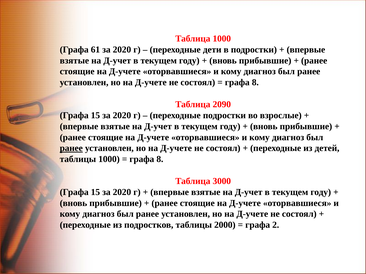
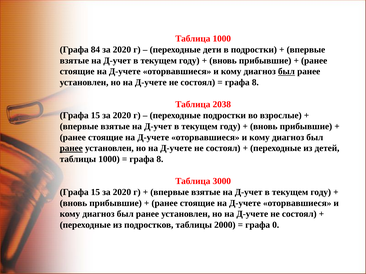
61: 61 -> 84 (95, 50)
был underline: none -> present (286, 72)
2090: 2090 -> 2038 (222, 105)
2: 2 -> 0 (276, 225)
